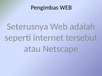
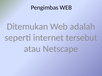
Seterusnya: Seterusnya -> Ditemukan (27, 27)
